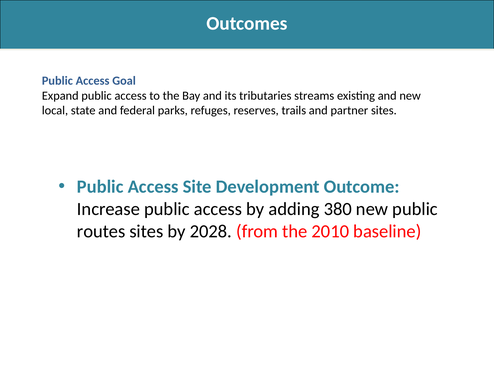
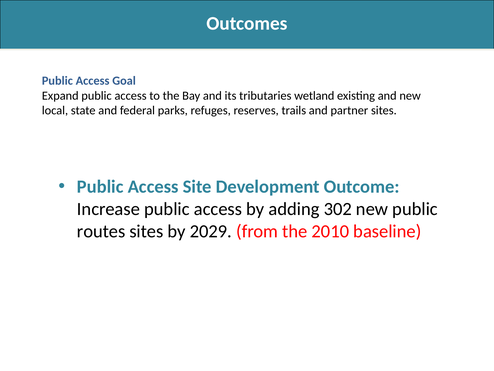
streams: streams -> wetland (314, 95)
380: 380 -> 302 (338, 209)
2028: 2028 -> 2029 (211, 231)
